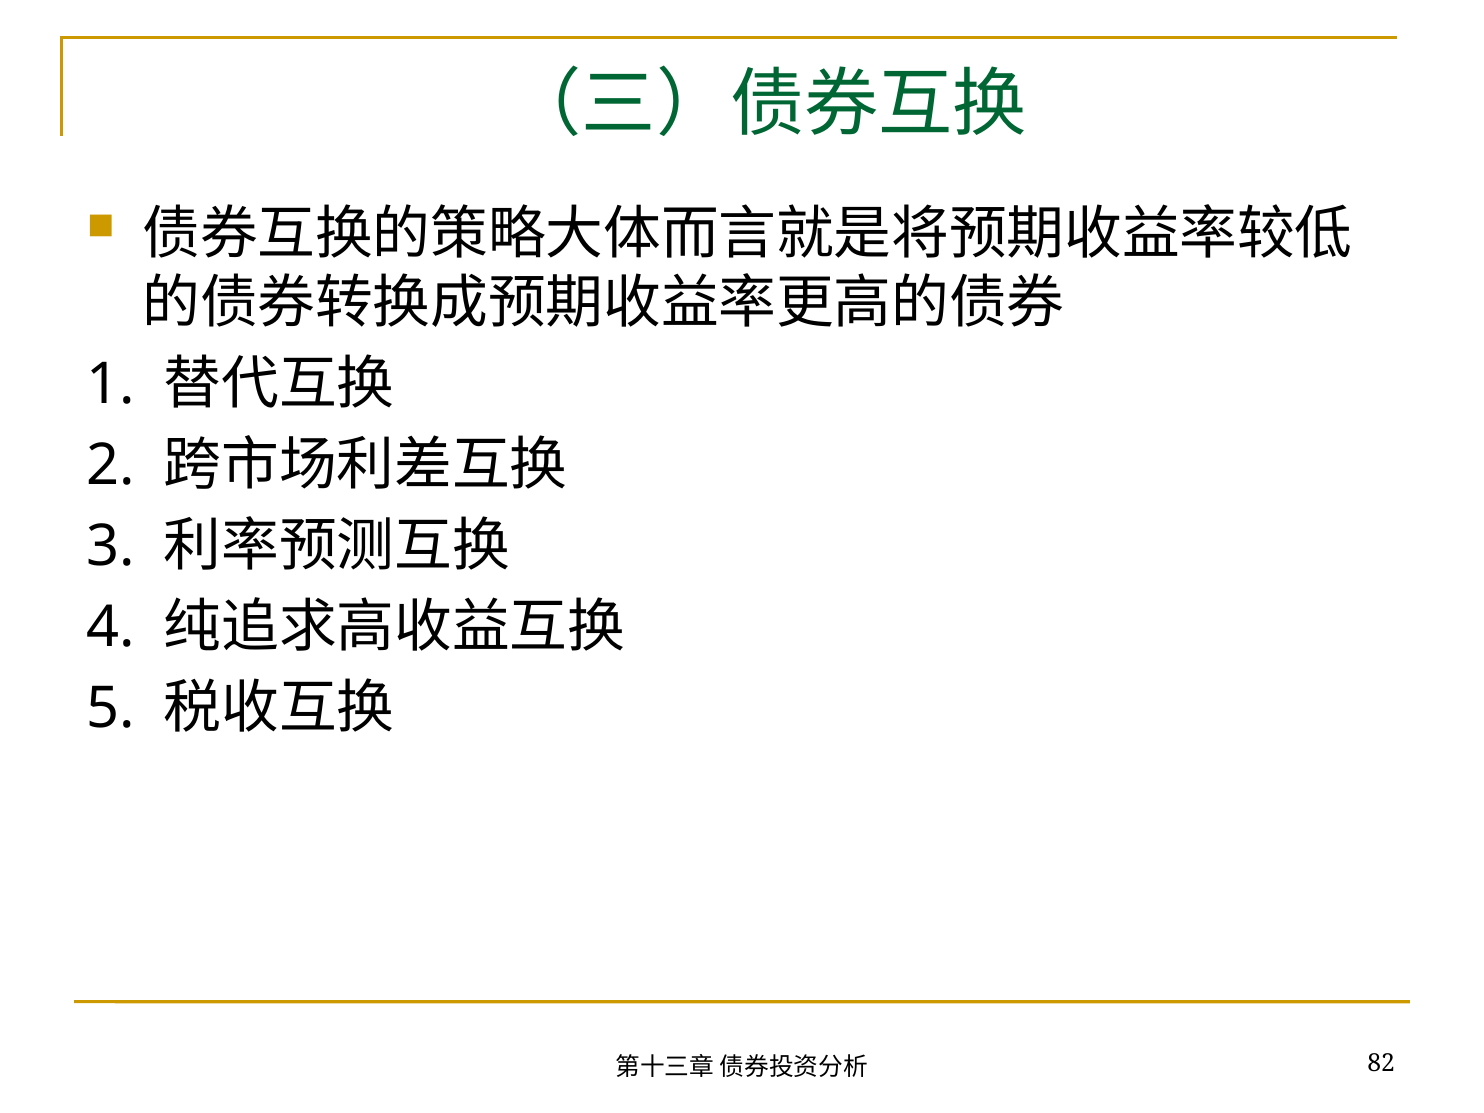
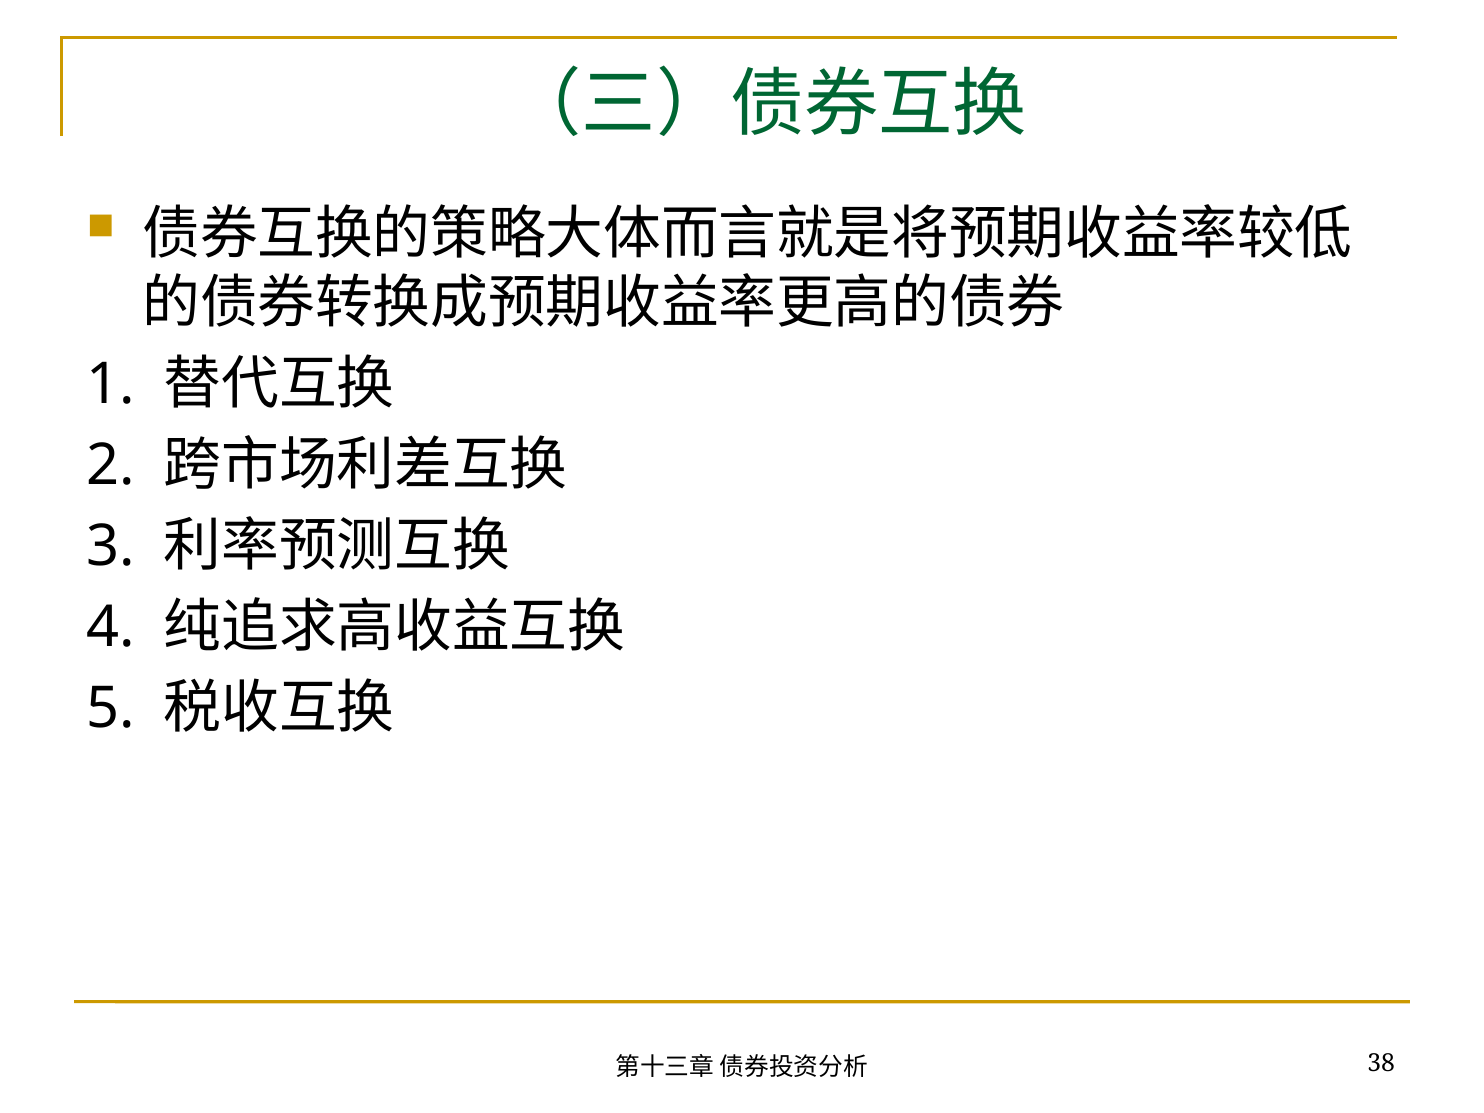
82: 82 -> 38 (1381, 1063)
